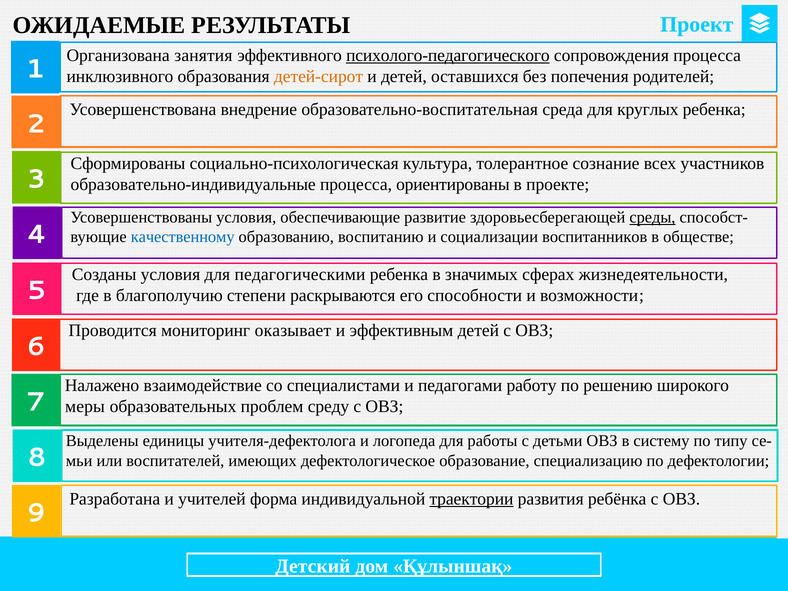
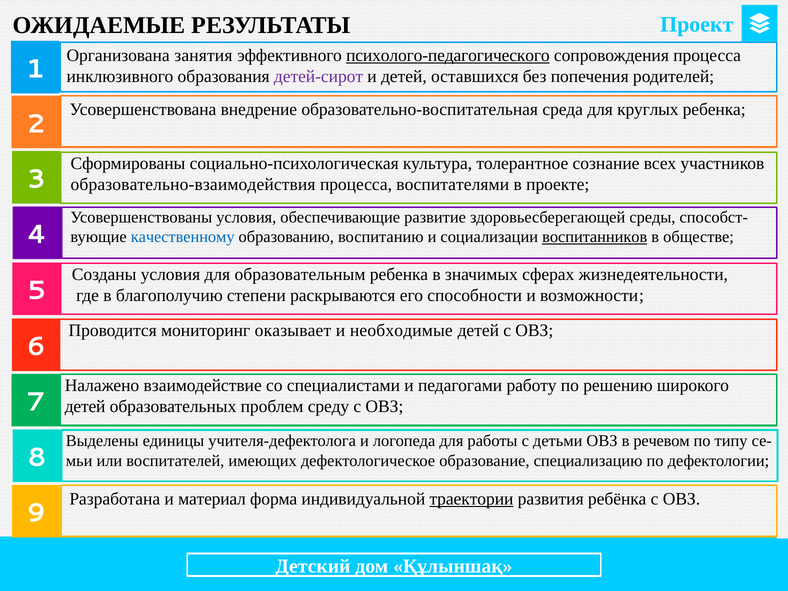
детей-сирот colour: orange -> purple (319, 77)
образовательно-индивидуальные: образовательно-индивидуальные -> образовательно-взаимодействия (193, 185)
ориентированы: ориентированы -> воспитателями (453, 185)
среды underline: present -> none (652, 217)
воспитанников underline: none -> present (595, 237)
педагогическими: педагогическими -> образовательным (300, 274)
эффективным: эффективным -> необходимые (401, 330)
меры: меры -> детей (85, 406)
систему: систему -> речевом (662, 441)
учителей: учителей -> материал (212, 499)
